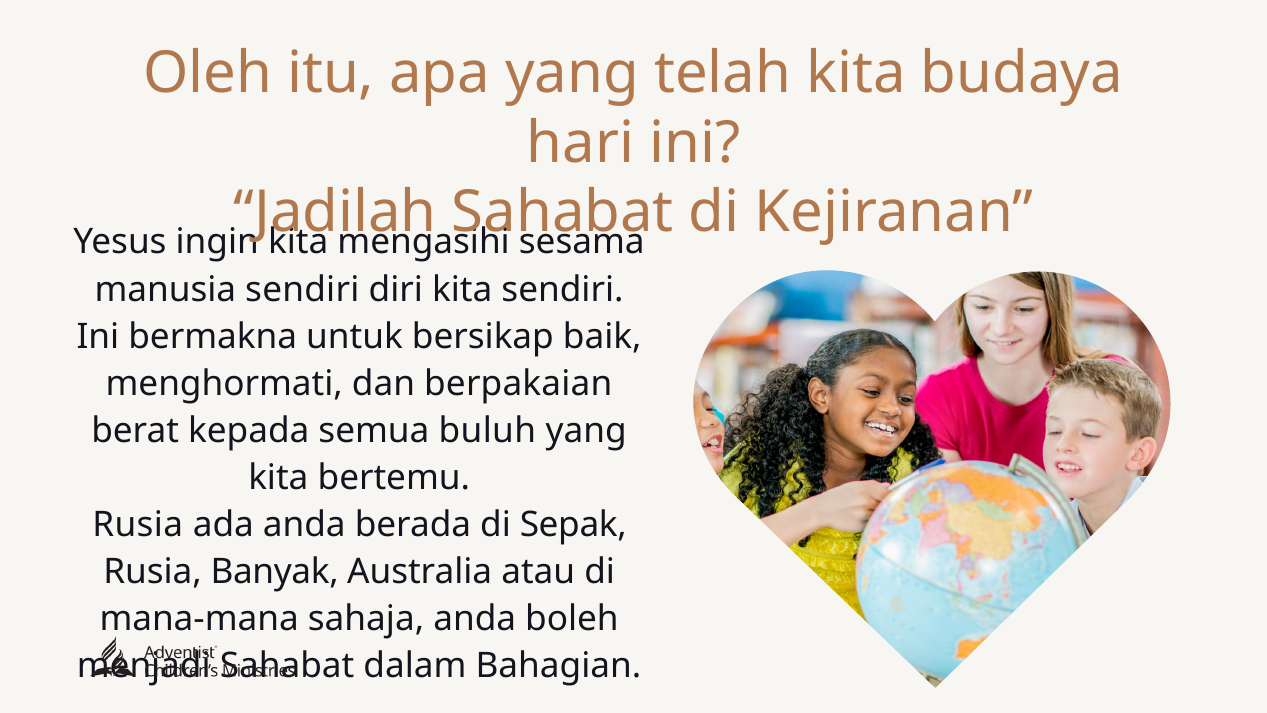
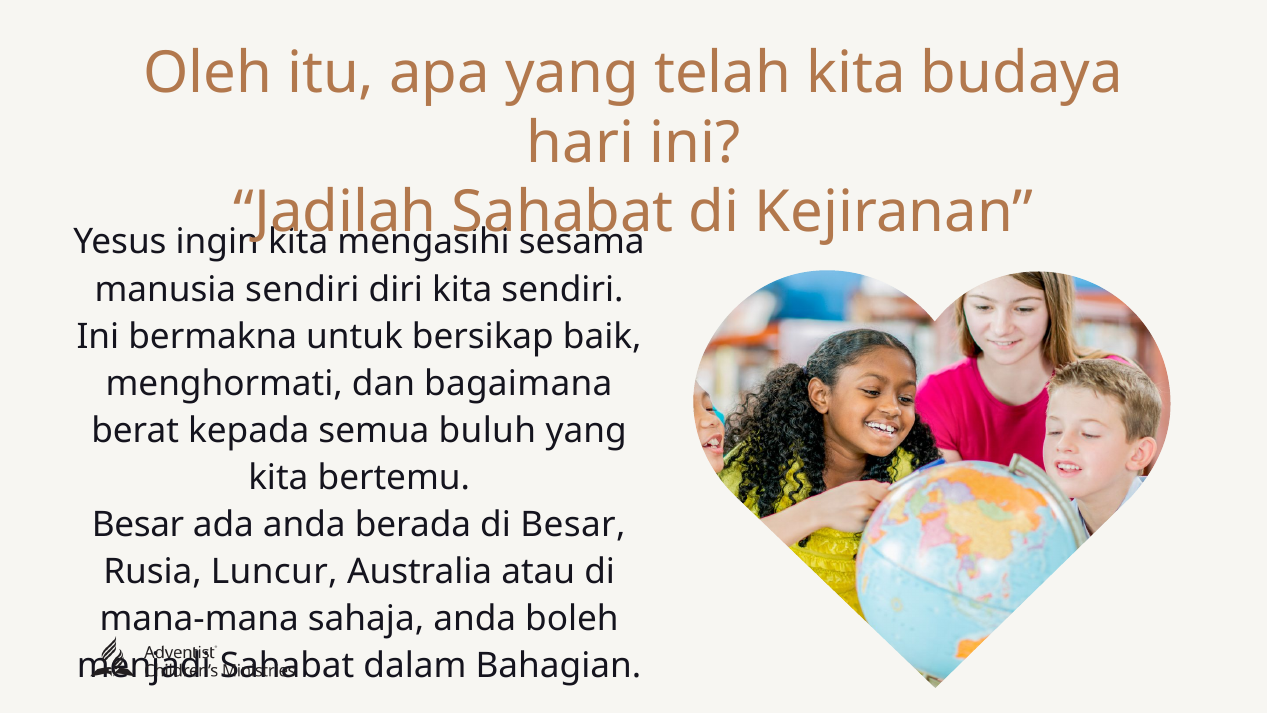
berpakaian: berpakaian -> bagaimana (518, 383)
Rusia: Rusia -> Besar (138, 525)
di Sepak: Sepak -> Besar (573, 525)
Banyak: Banyak -> Luncur (274, 572)
